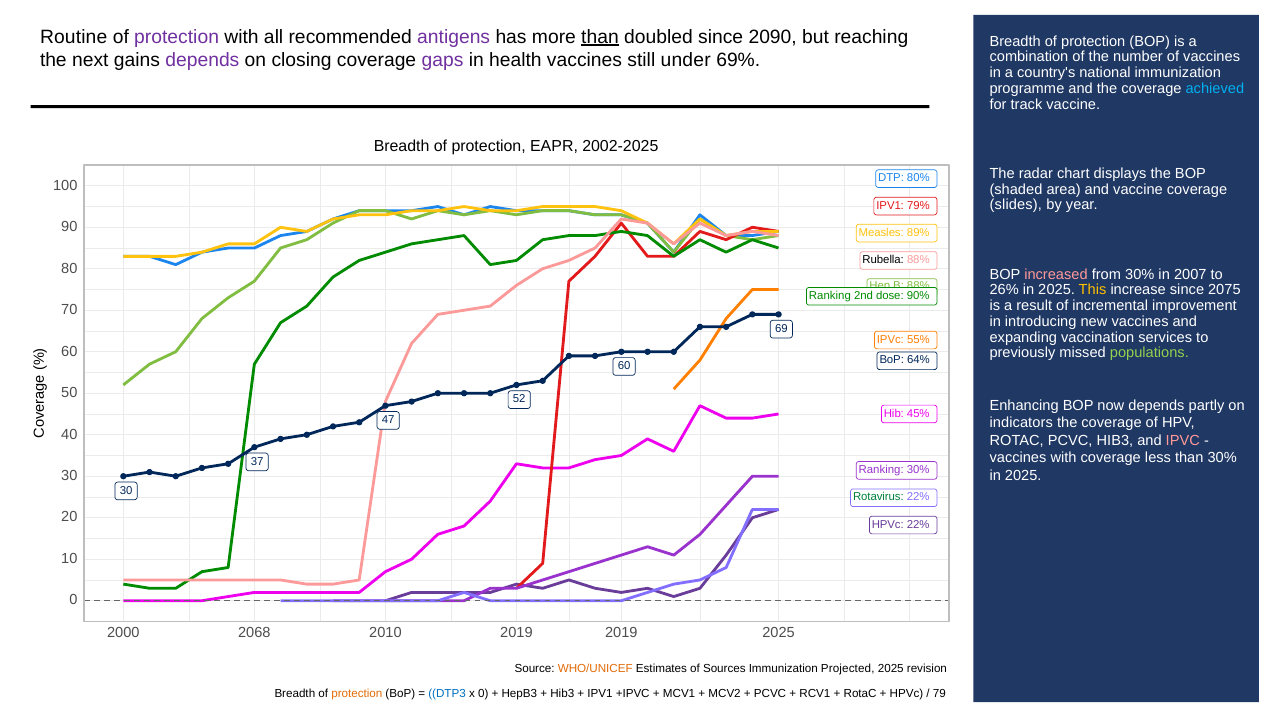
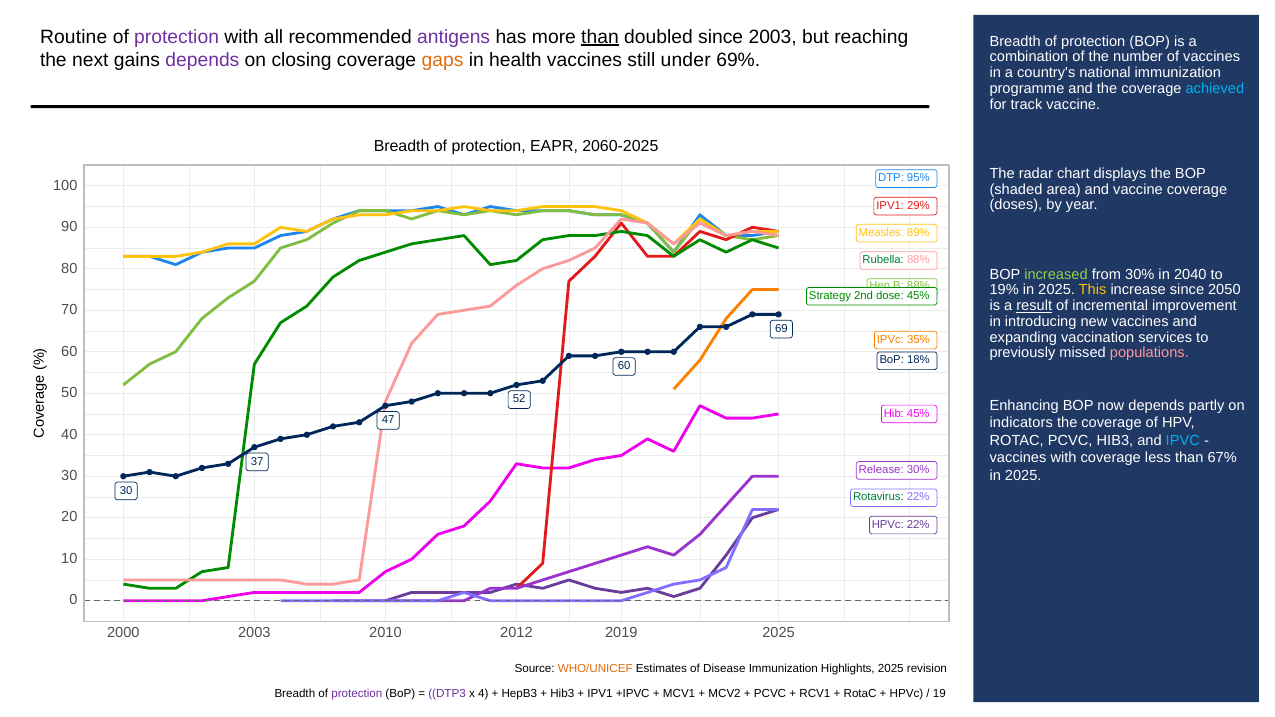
since 2090: 2090 -> 2003 (773, 37)
gaps colour: purple -> orange (442, 60)
2002-2025: 2002-2025 -> 2060-2025 (620, 147)
80%: 80% -> 95% (918, 178)
slides: slides -> doses (1016, 205)
79%: 79% -> 29% (918, 206)
Rubella colour: black -> green (883, 260)
increased colour: pink -> light green (1056, 274)
2007: 2007 -> 2040 (1190, 274)
26%: 26% -> 19% (1004, 290)
2075: 2075 -> 2050 (1224, 290)
Ranking: Ranking -> Strategy (830, 296)
dose 90%: 90% -> 45% (918, 296)
result underline: none -> present (1034, 306)
55%: 55% -> 35% (918, 340)
populations colour: light green -> pink (1149, 353)
64%: 64% -> 18% (918, 360)
IPVC colour: pink -> light blue (1183, 441)
than 30%: 30% -> 67% (1222, 458)
Ranking: Ranking -> Release (881, 470)
2000 2068: 2068 -> 2003 (254, 633)
2010 2019: 2019 -> 2012 (516, 633)
Sources: Sources -> Disease (724, 669)
Projected: Projected -> Highlights (848, 669)
protection colour: orange -> purple (357, 694)
DTP3 colour: blue -> purple (447, 694)
x 0: 0 -> 4 (483, 694)
79: 79 -> 19 (939, 694)
